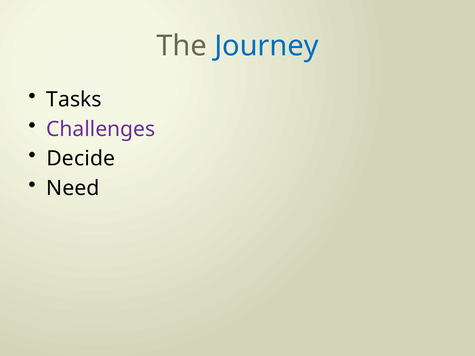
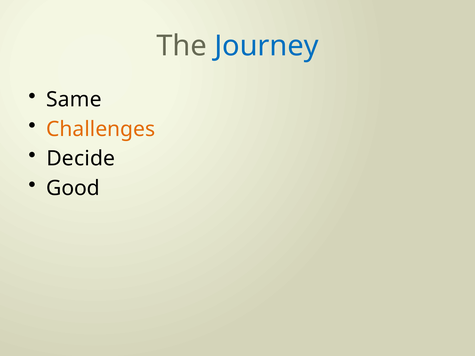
Tasks: Tasks -> Same (74, 100)
Challenges colour: purple -> orange (101, 129)
Need: Need -> Good (73, 188)
